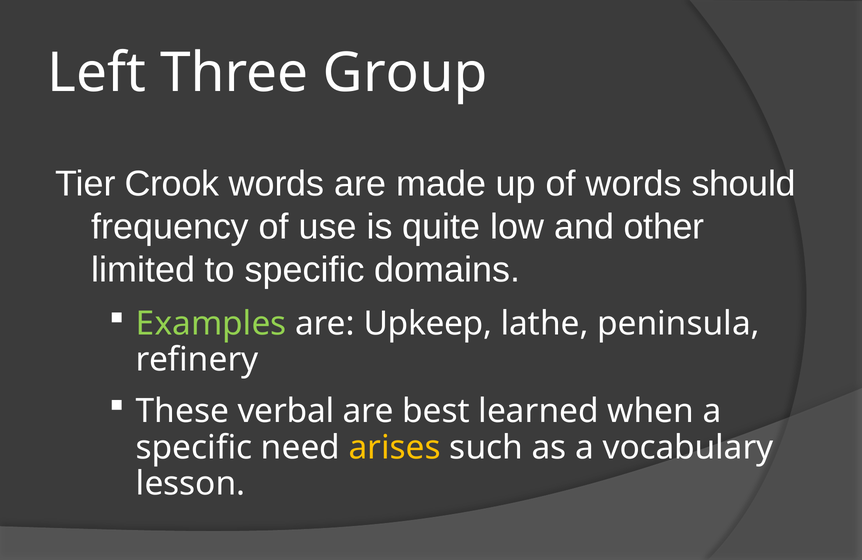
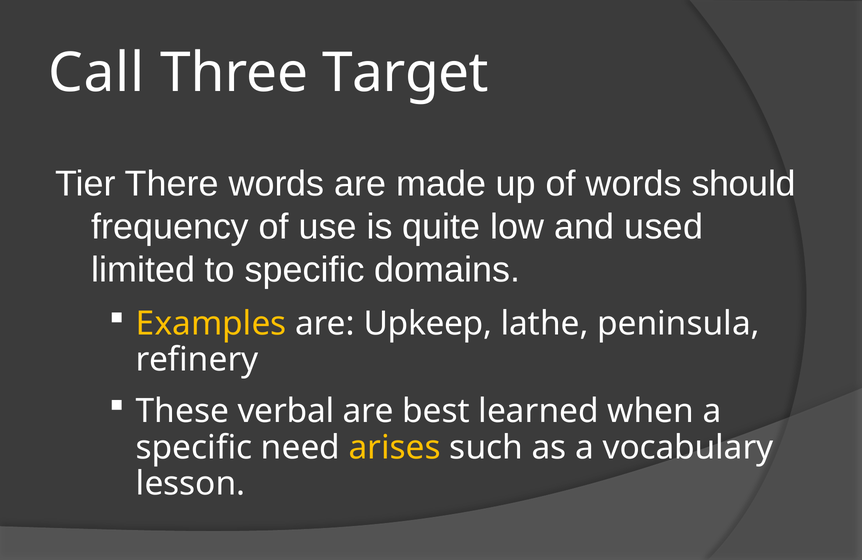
Left: Left -> Call (96, 73)
Group: Group -> Target (406, 73)
Crook: Crook -> There (172, 184)
other: other -> used (664, 227)
Examples colour: light green -> yellow (211, 324)
